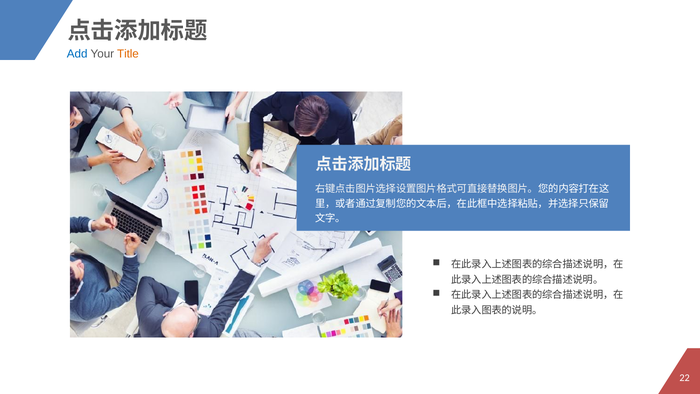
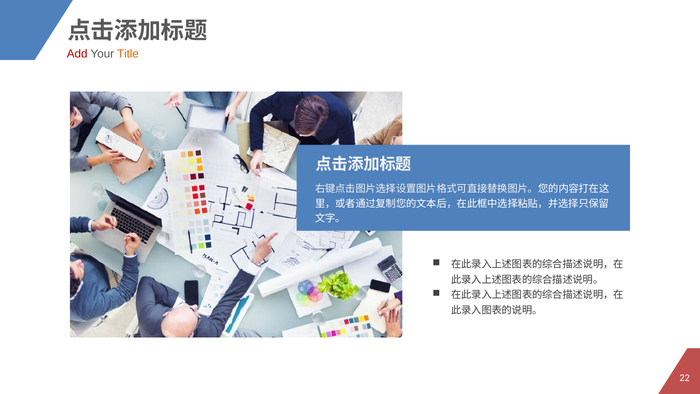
Add colour: blue -> red (77, 54)
